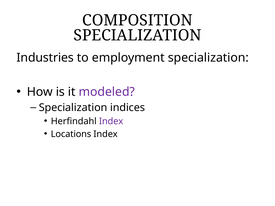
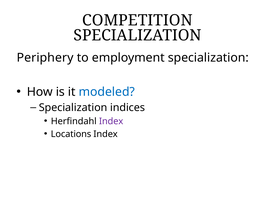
COMPOSITION: COMPOSITION -> COMPETITION (137, 20)
Industries: Industries -> Periphery (45, 58)
modeled colour: purple -> blue (107, 92)
